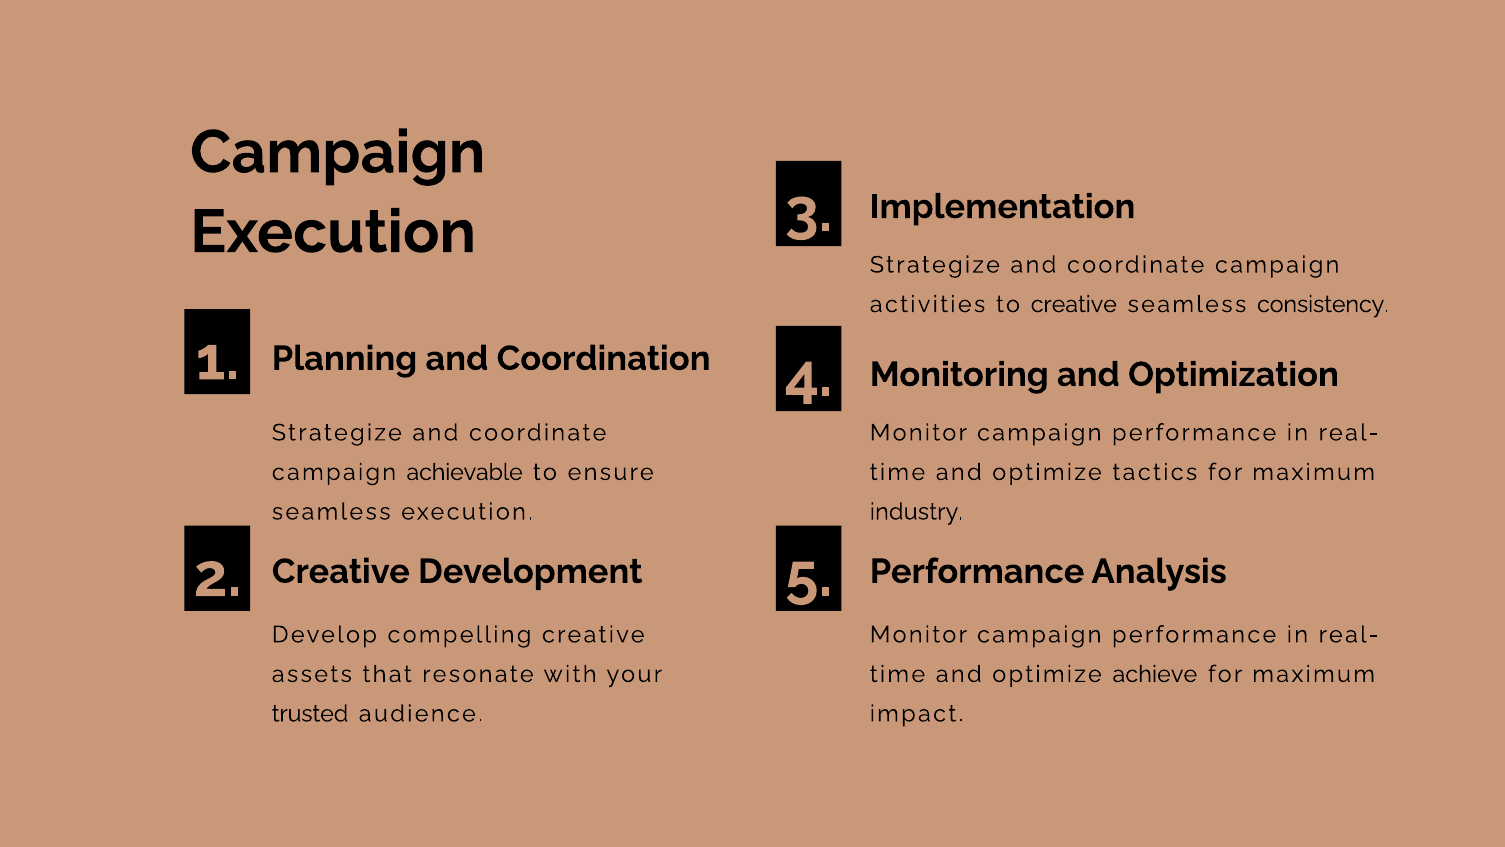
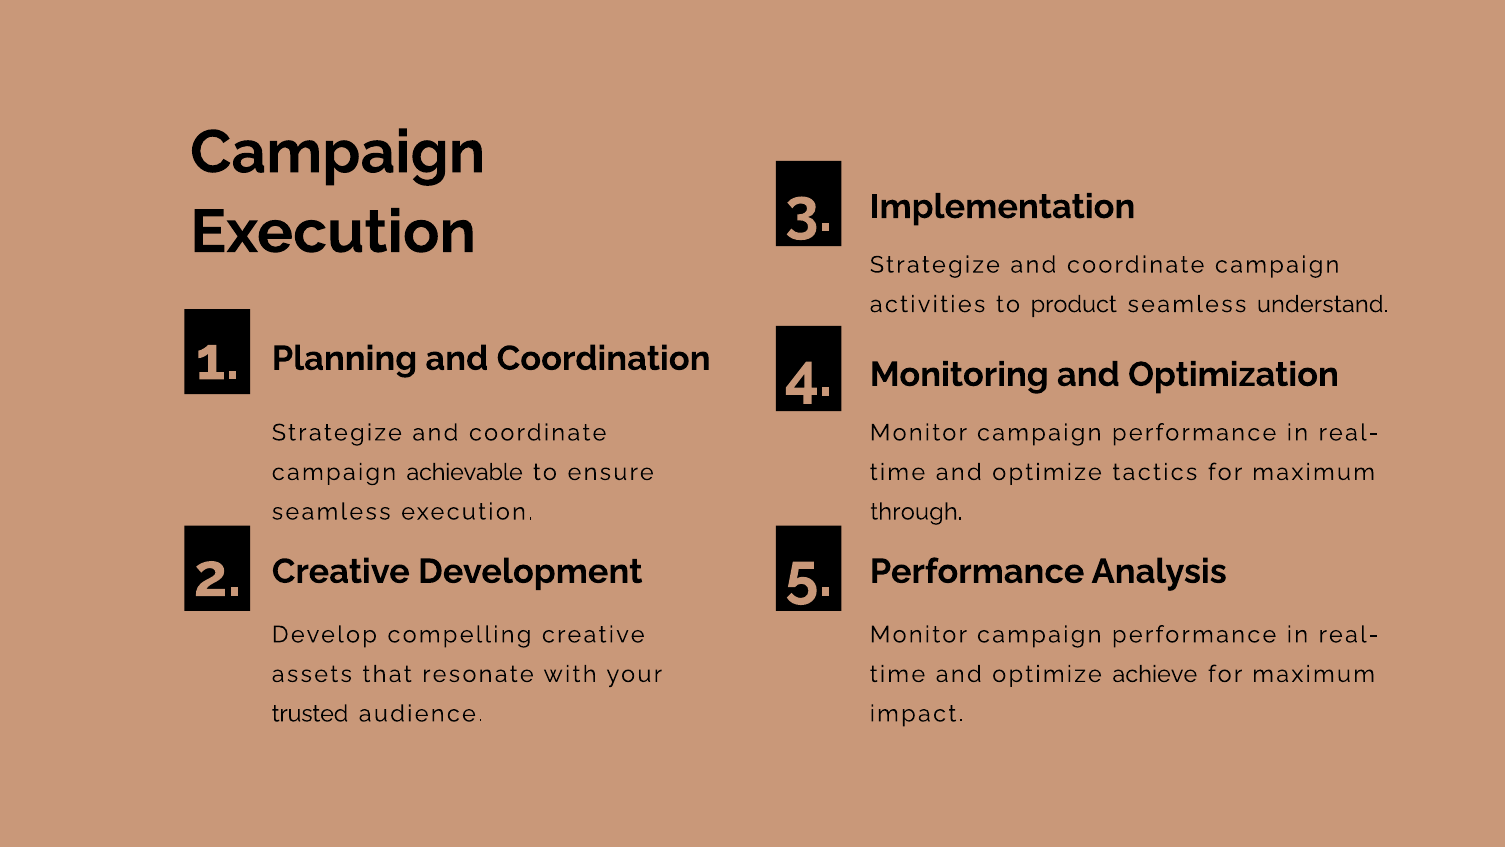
to creative: creative -> product (1074, 304)
consistency: consistency -> understand (1323, 304)
industry: industry -> through (916, 512)
